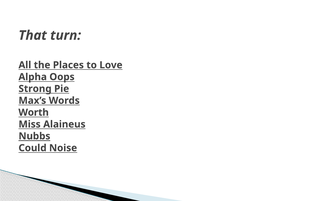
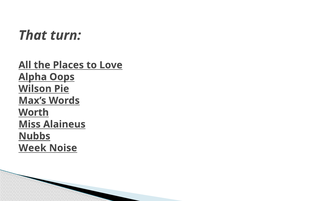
Strong: Strong -> Wilson (35, 89)
Could: Could -> Week (32, 148)
